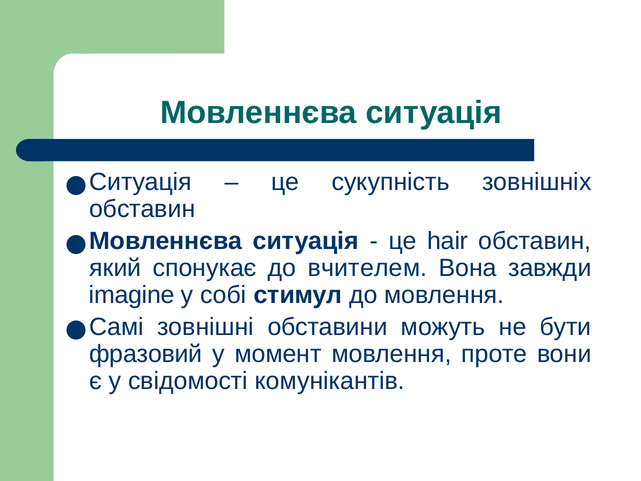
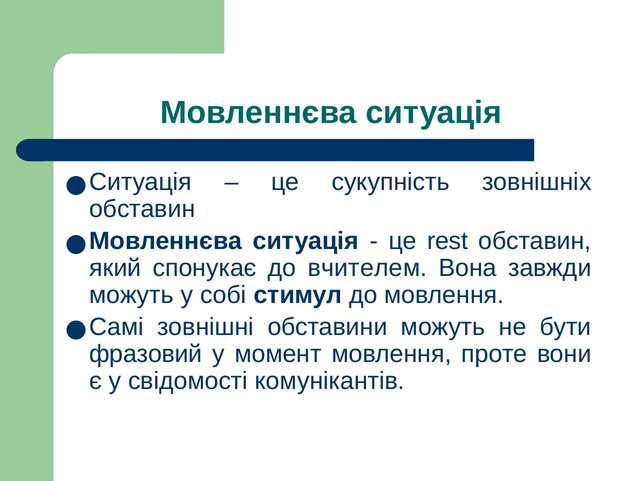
hair: hair -> rest (448, 241)
imagine: imagine -> можуть (132, 295)
